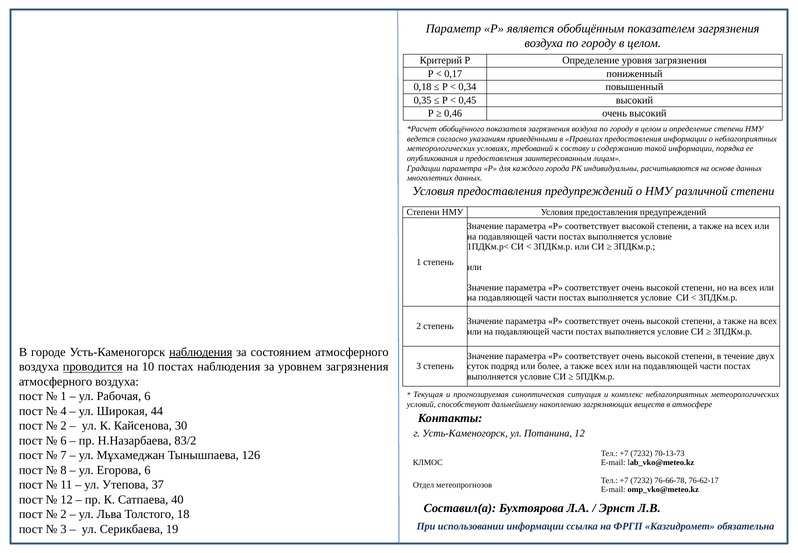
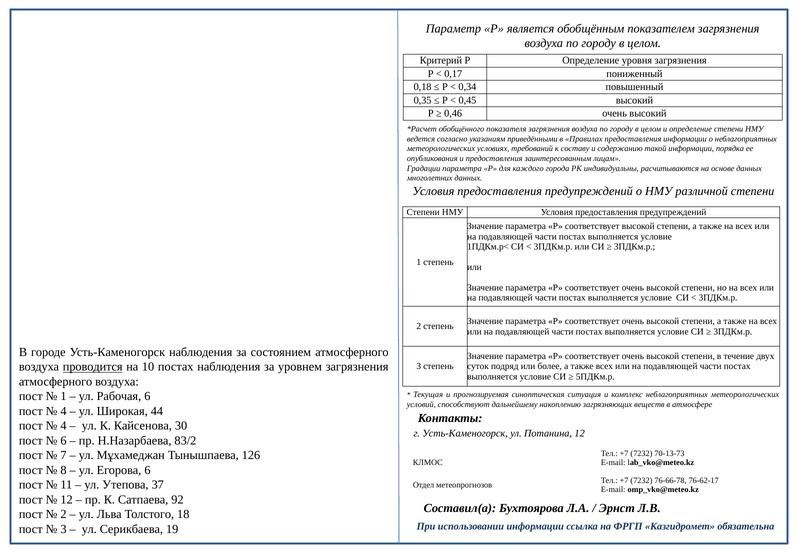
наблюдения underline: present -> none (201, 352)
2: 2 -> 4 (63, 426)
40: 40 -> 92 (177, 499)
